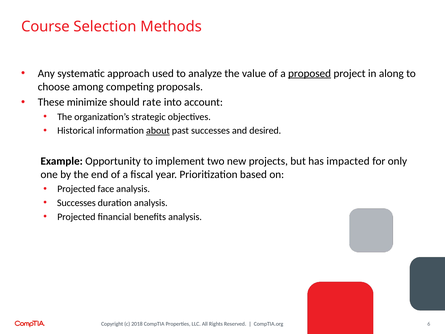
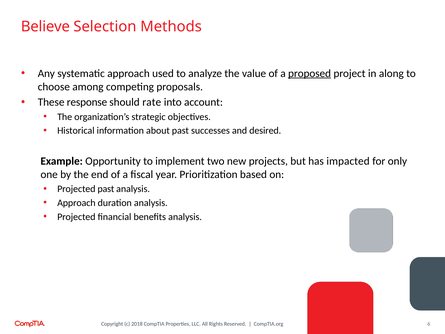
Course: Course -> Believe (45, 26)
minimize: minimize -> response (87, 102)
about underline: present -> none (158, 131)
Projected face: face -> past (106, 189)
Successes: Successes -> Approach (76, 203)
